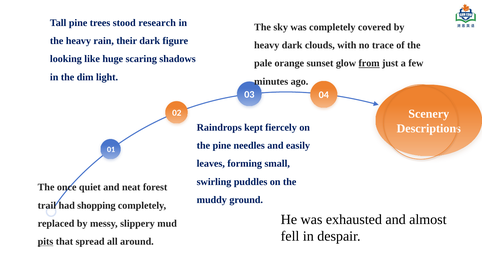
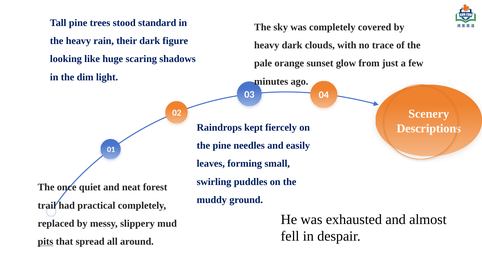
research: research -> standard (157, 23)
from underline: present -> none (369, 63)
shopping: shopping -> practical (96, 205)
